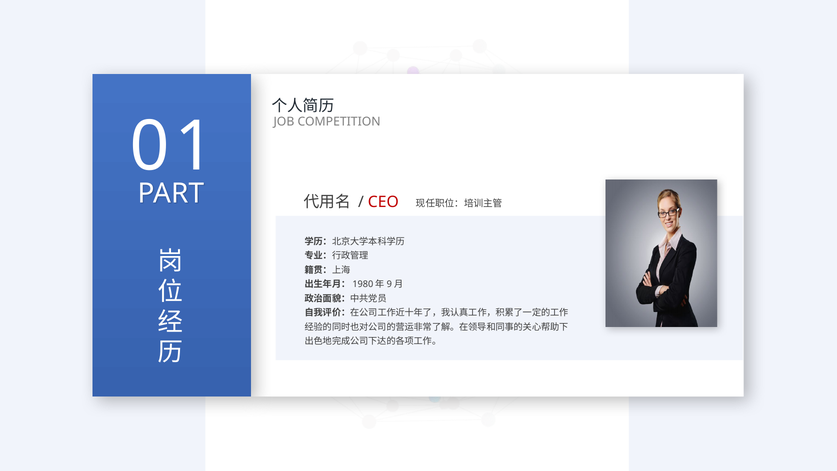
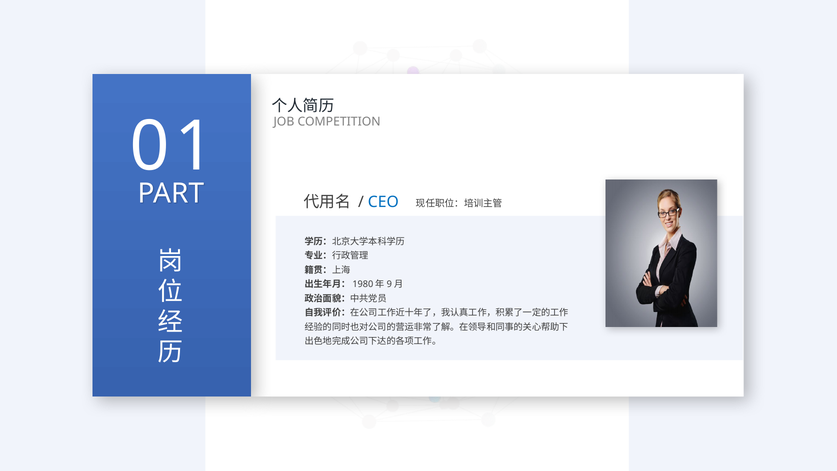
CEO colour: red -> blue (383, 202)
